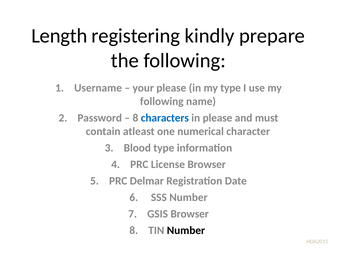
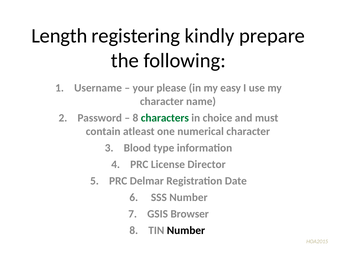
my type: type -> easy (231, 88)
following: following -> character (162, 101)
characters colour: blue -> green (165, 118)
in please: please -> choice (217, 118)
License Browser: Browser -> Director (207, 164)
